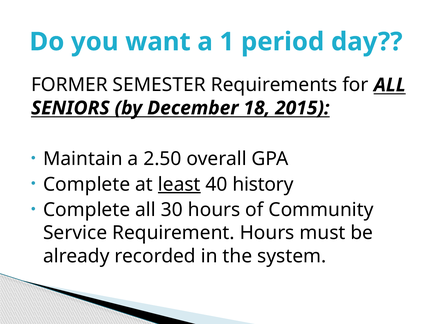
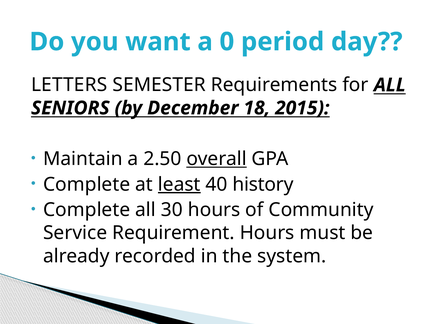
1: 1 -> 0 (227, 42)
FORMER: FORMER -> LETTERS (69, 85)
overall underline: none -> present (217, 159)
